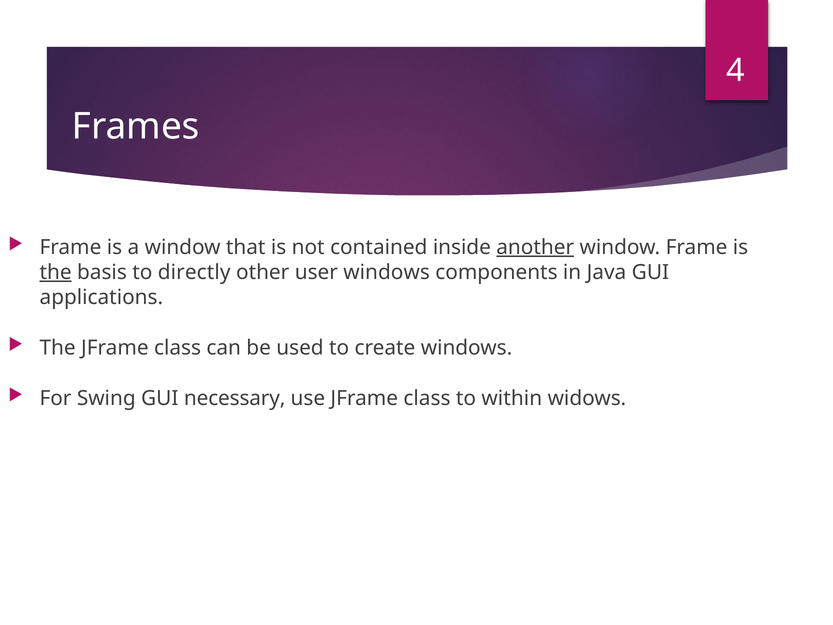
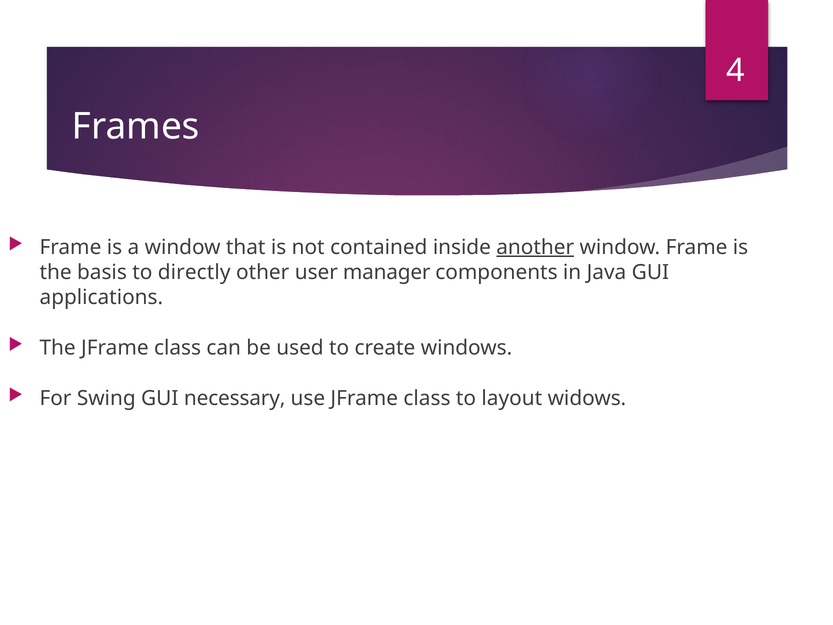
the underline: present -> none (56, 272)
user windows: windows -> manager (387, 272)
within: within -> layout (512, 398)
